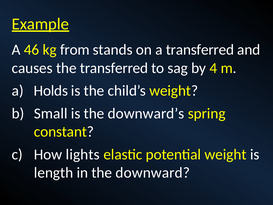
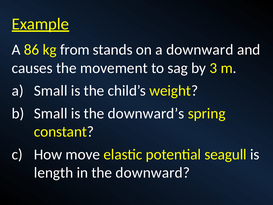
46: 46 -> 86 (32, 50)
a transferred: transferred -> downward (200, 50)
the transferred: transferred -> movement (114, 68)
4: 4 -> 3 (213, 68)
a Holds: Holds -> Small (51, 91)
lights: lights -> move (83, 154)
potential weight: weight -> seagull (226, 154)
